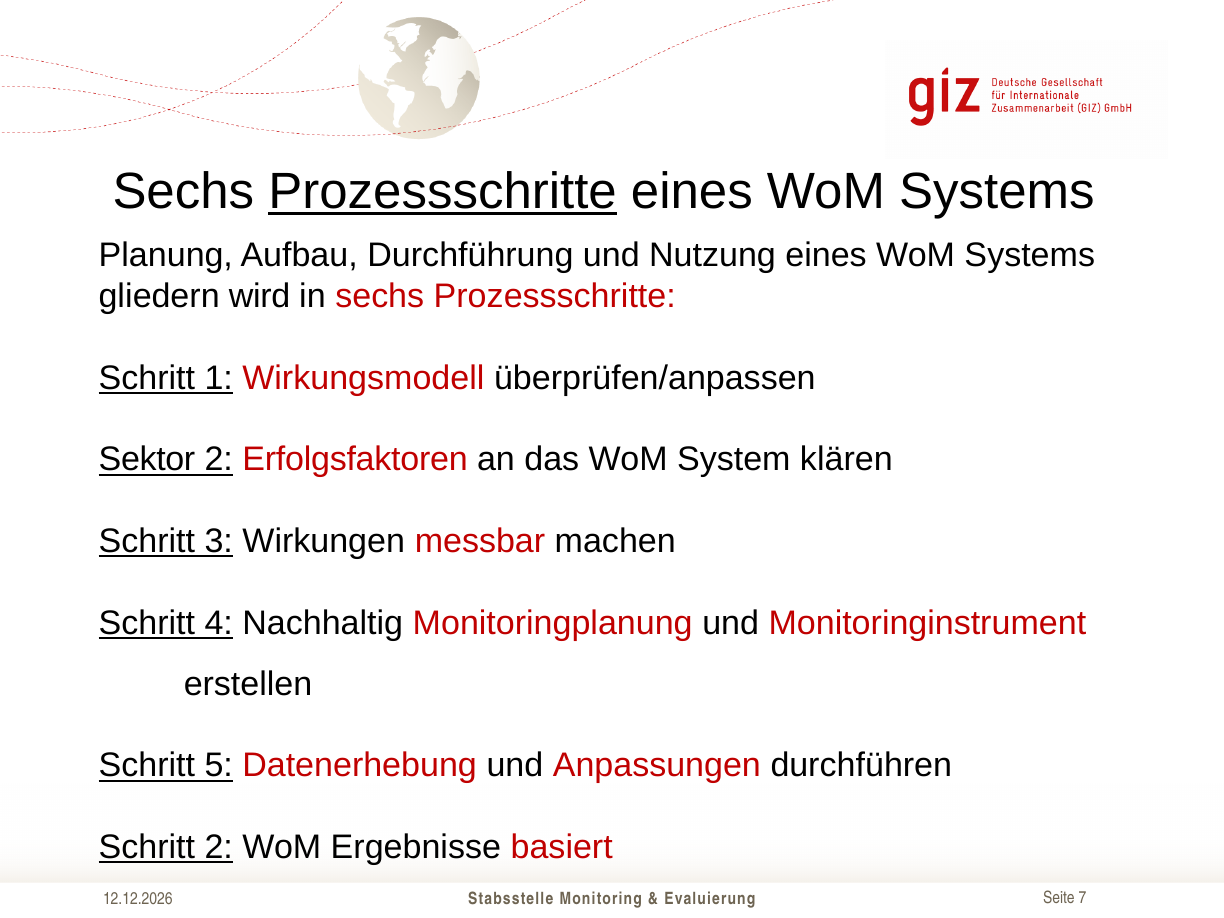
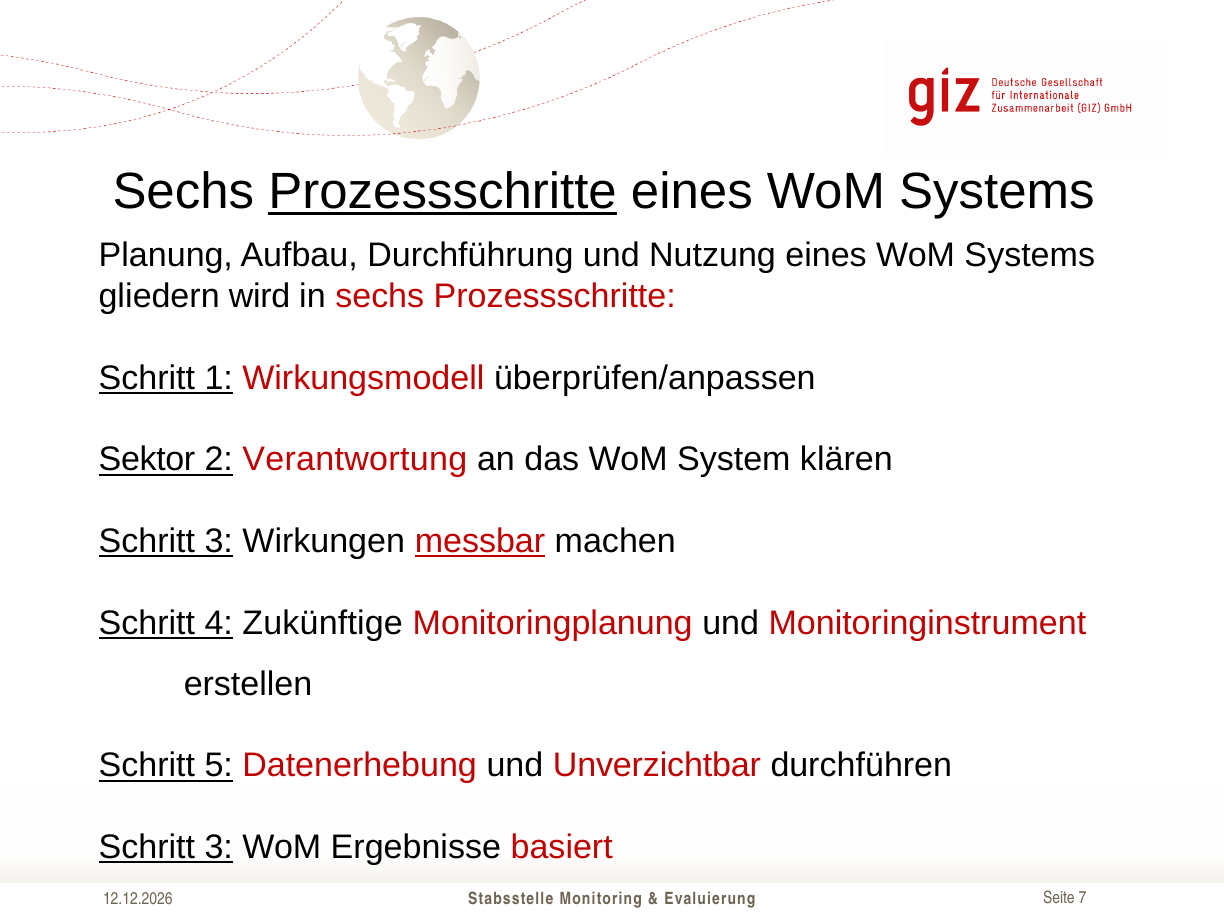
Erfolgsfaktoren: Erfolgsfaktoren -> Verantwortung (355, 460)
messbar underline: none -> present (480, 541)
Nachhaltig: Nachhaltig -> Zukünftige (323, 623)
Anpassungen: Anpassungen -> Unverzichtbar (657, 766)
2: 2 -> 3 (219, 847)
